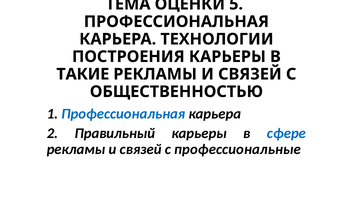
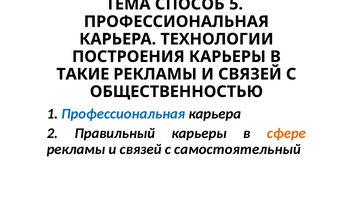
ОЦЕНКИ: ОЦЕНКИ -> СПОСОБ (190, 4)
сфере colour: blue -> orange (286, 133)
профессиональные: профессиональные -> самостоятельный (238, 149)
